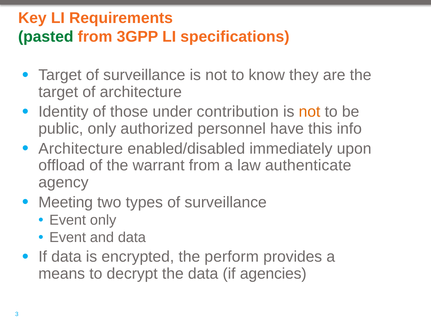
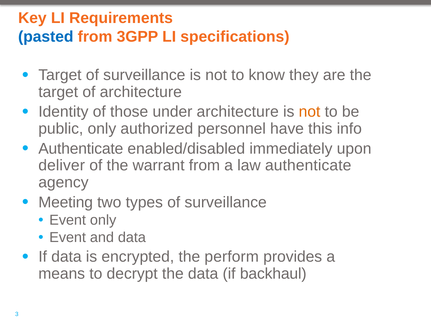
pasted colour: green -> blue (46, 37)
under contribution: contribution -> architecture (238, 112)
Architecture: Architecture -> Authenticate (81, 149)
offload: offload -> deliver (62, 166)
agencies: agencies -> backhaul (273, 274)
